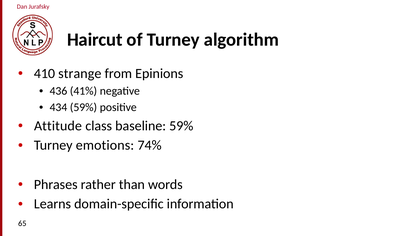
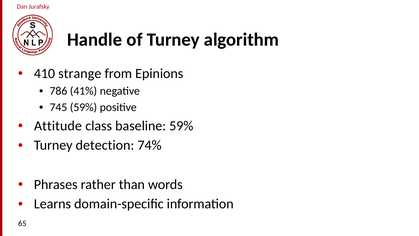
Haircut: Haircut -> Handle (95, 40)
436: 436 -> 786 (58, 91)
434: 434 -> 745 (58, 107)
emotions: emotions -> detection (105, 145)
